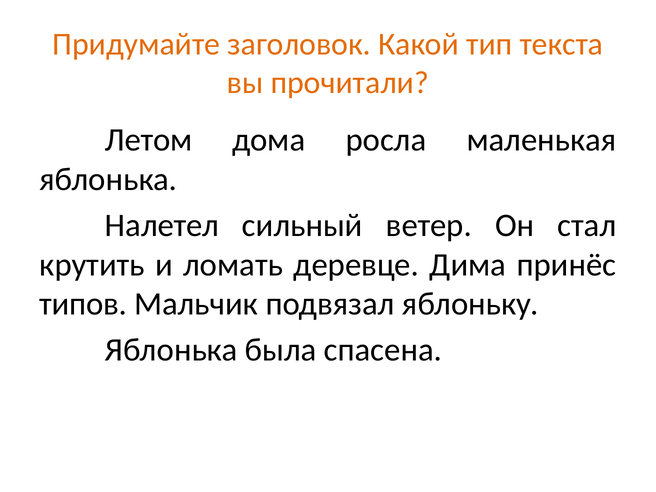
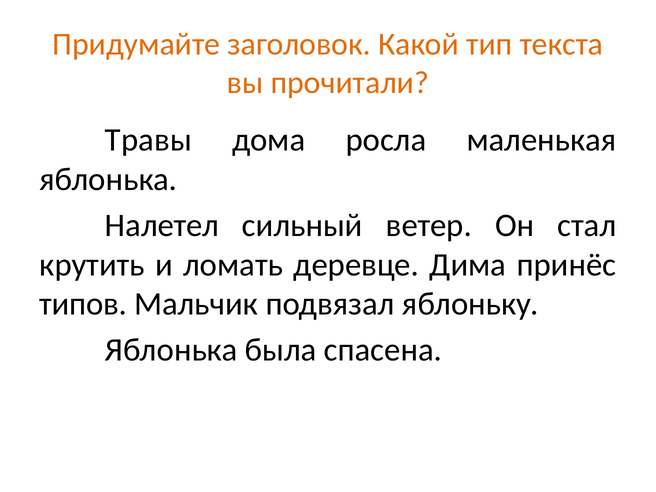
Летом: Летом -> Травы (148, 140)
